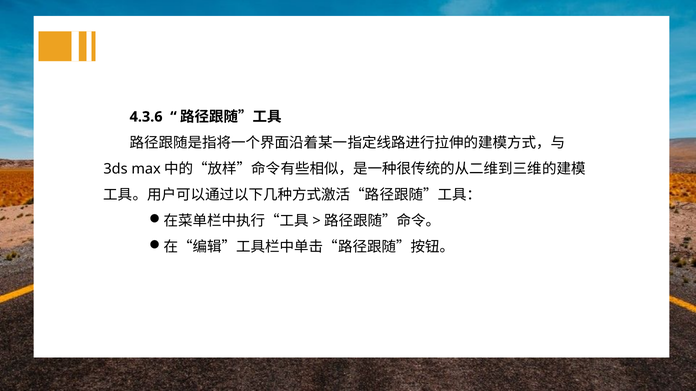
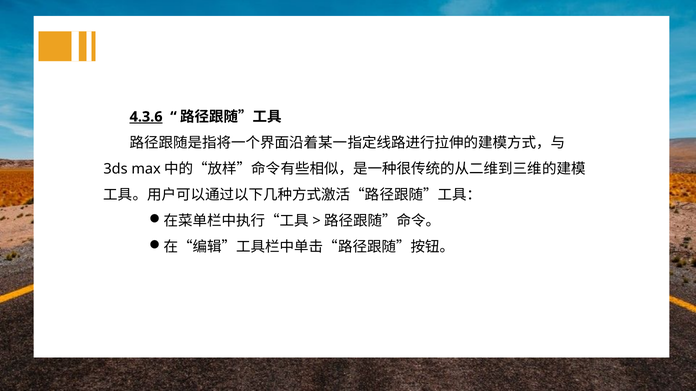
4.3.6 underline: none -> present (146, 117)
